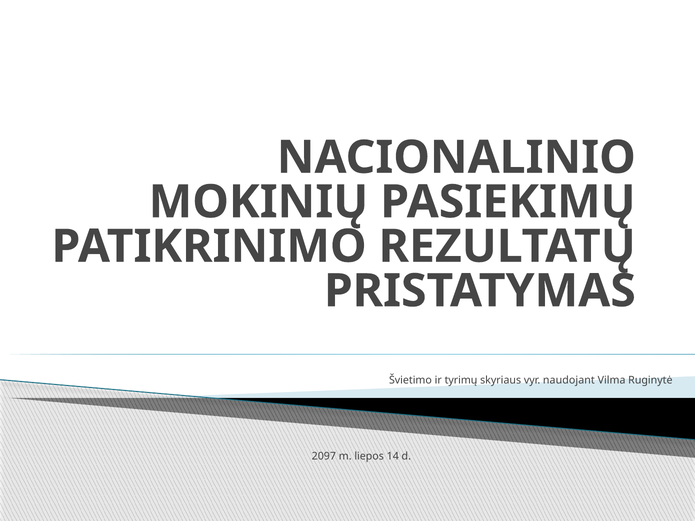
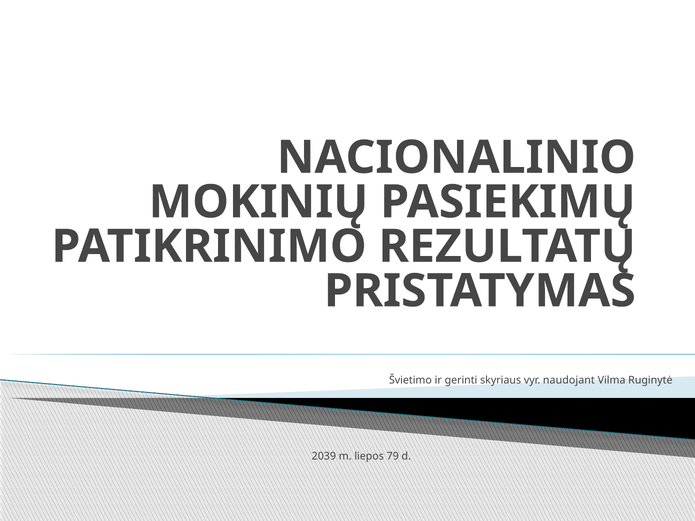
tyrimų: tyrimų -> gerinti (461, 380)
2097: 2097 -> 2039 (324, 457)
14: 14 -> 79 (393, 457)
